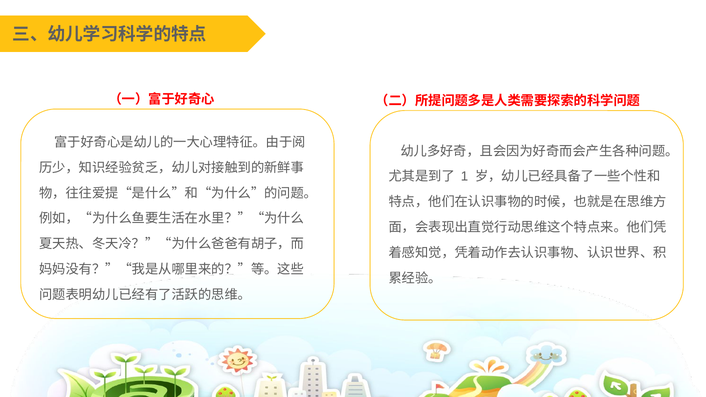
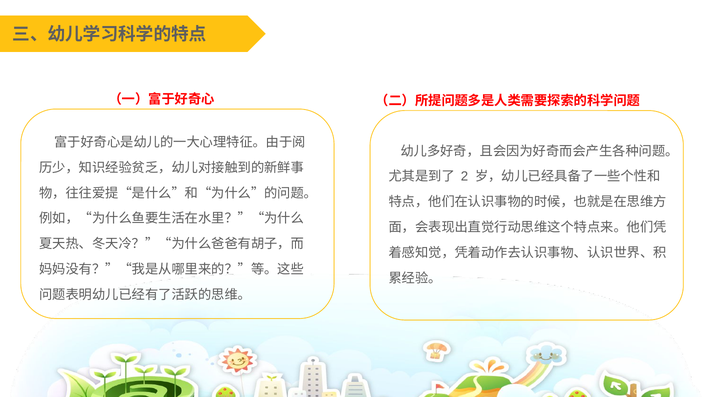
1: 1 -> 2 (465, 177)
